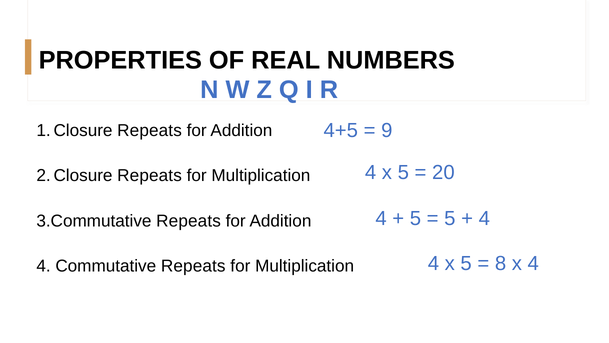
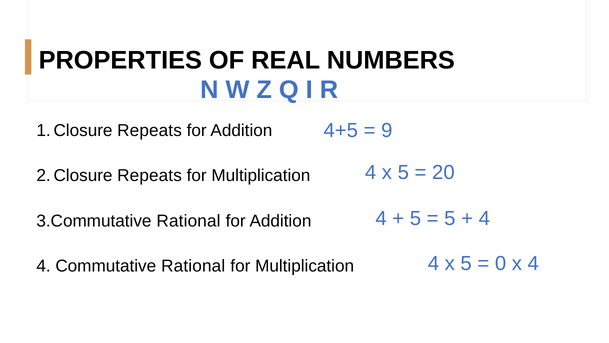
3.Commutative Repeats: Repeats -> Rational (189, 221)
8: 8 -> 0 (501, 263)
Commutative Repeats: Repeats -> Rational (193, 266)
